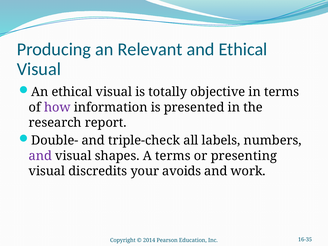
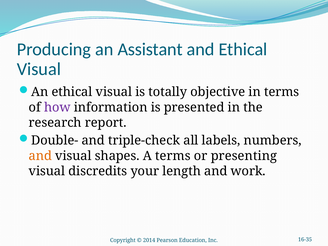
Relevant: Relevant -> Assistant (150, 49)
and colour: purple -> orange (40, 156)
avoids: avoids -> length (182, 171)
